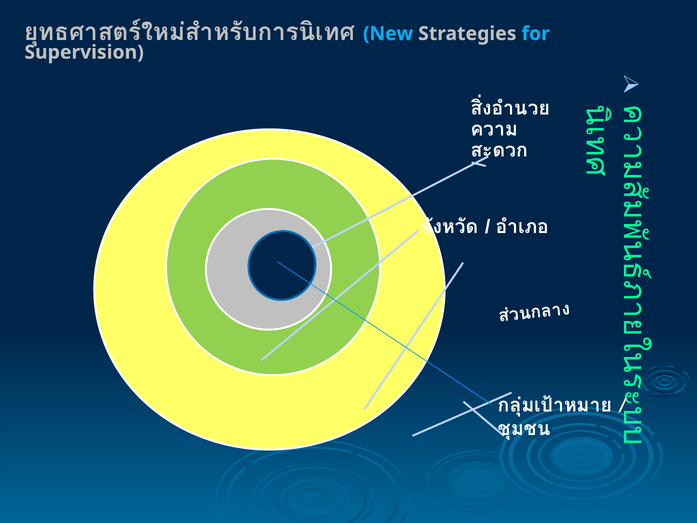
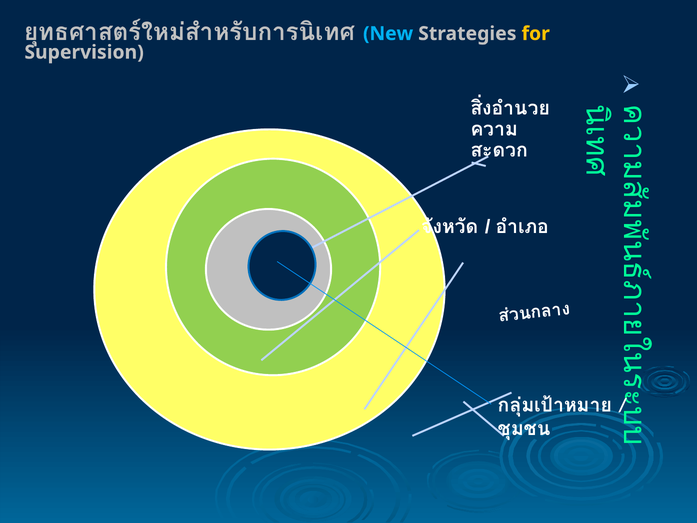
for colour: light blue -> yellow (536, 34)
